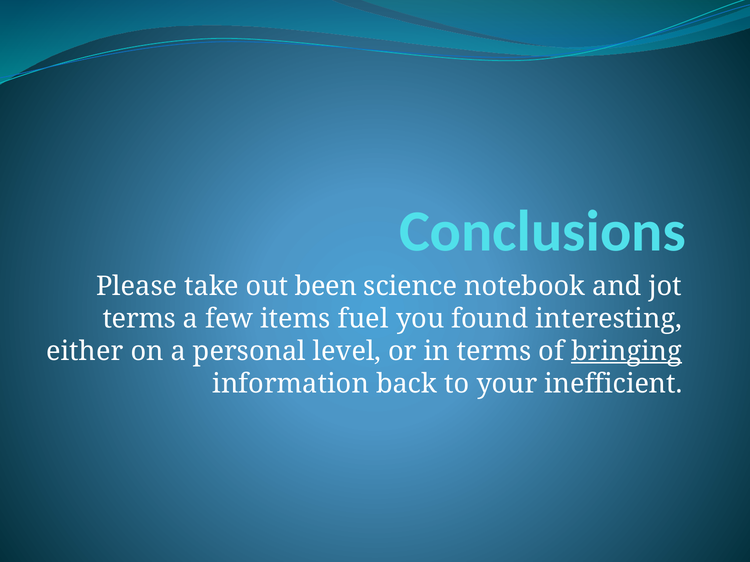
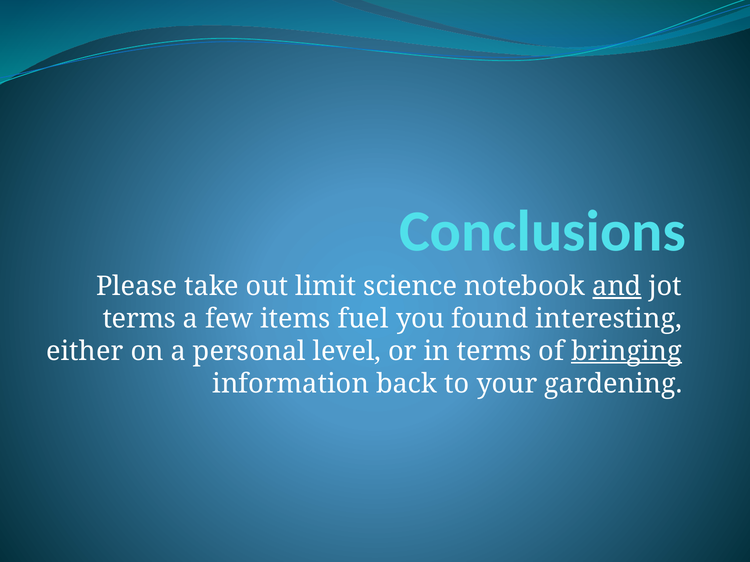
been: been -> limit (326, 287)
and underline: none -> present (617, 287)
inefficient: inefficient -> gardening (613, 384)
